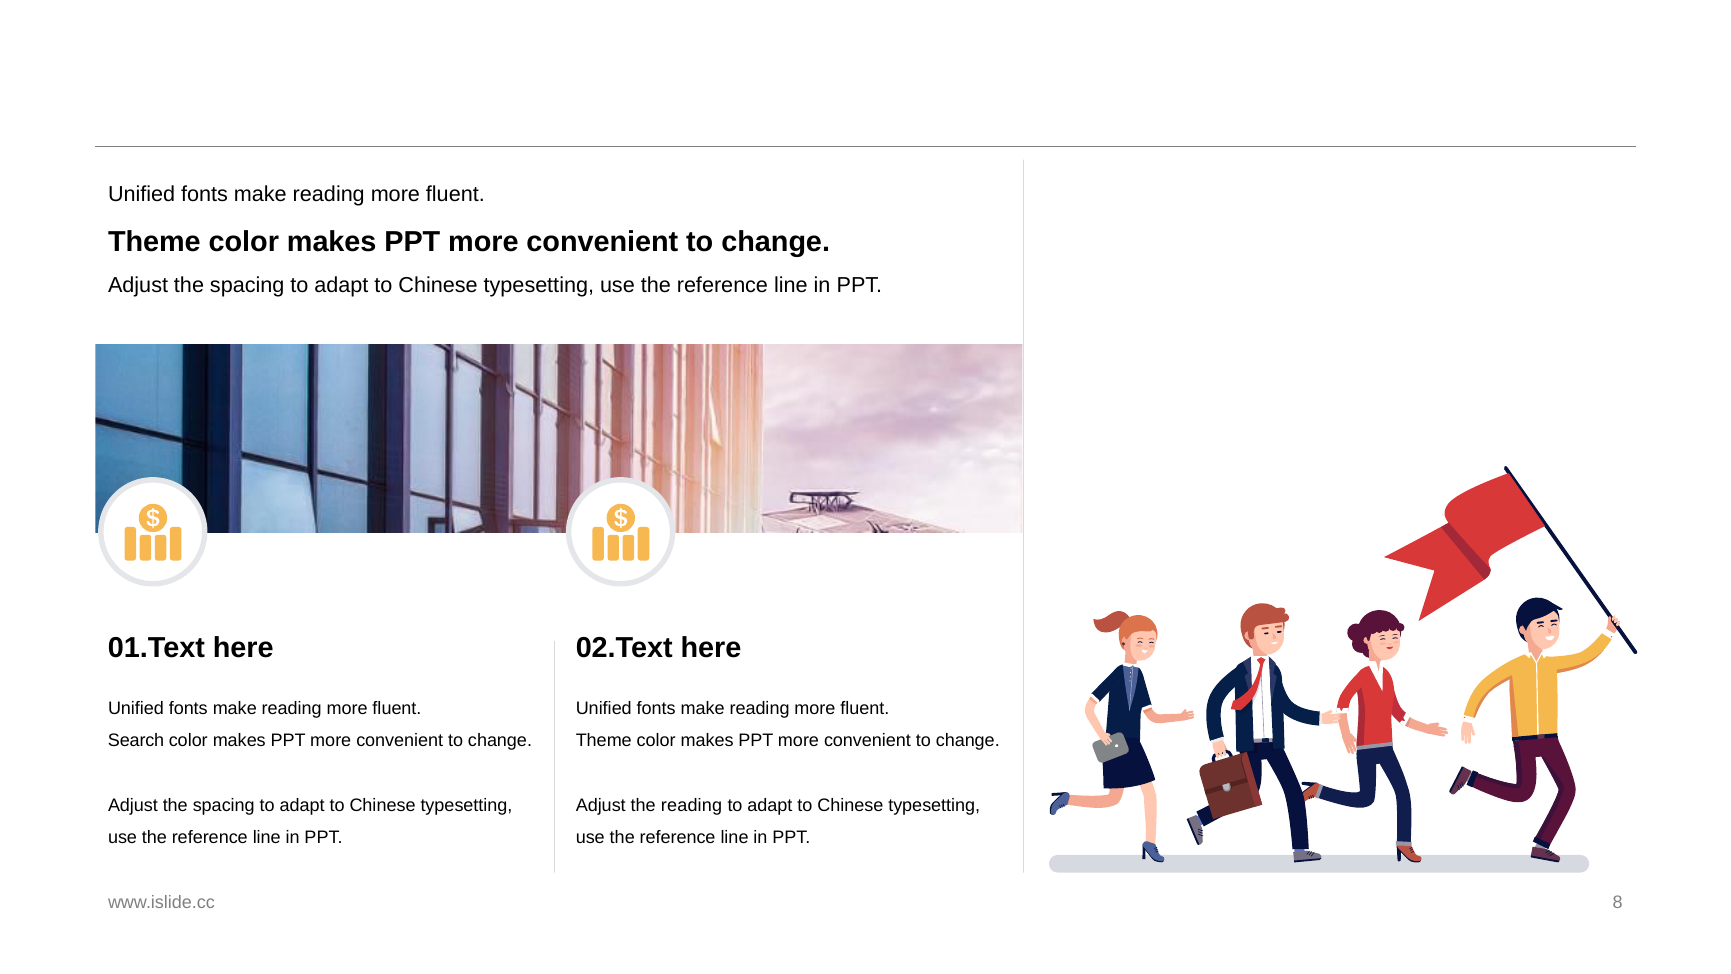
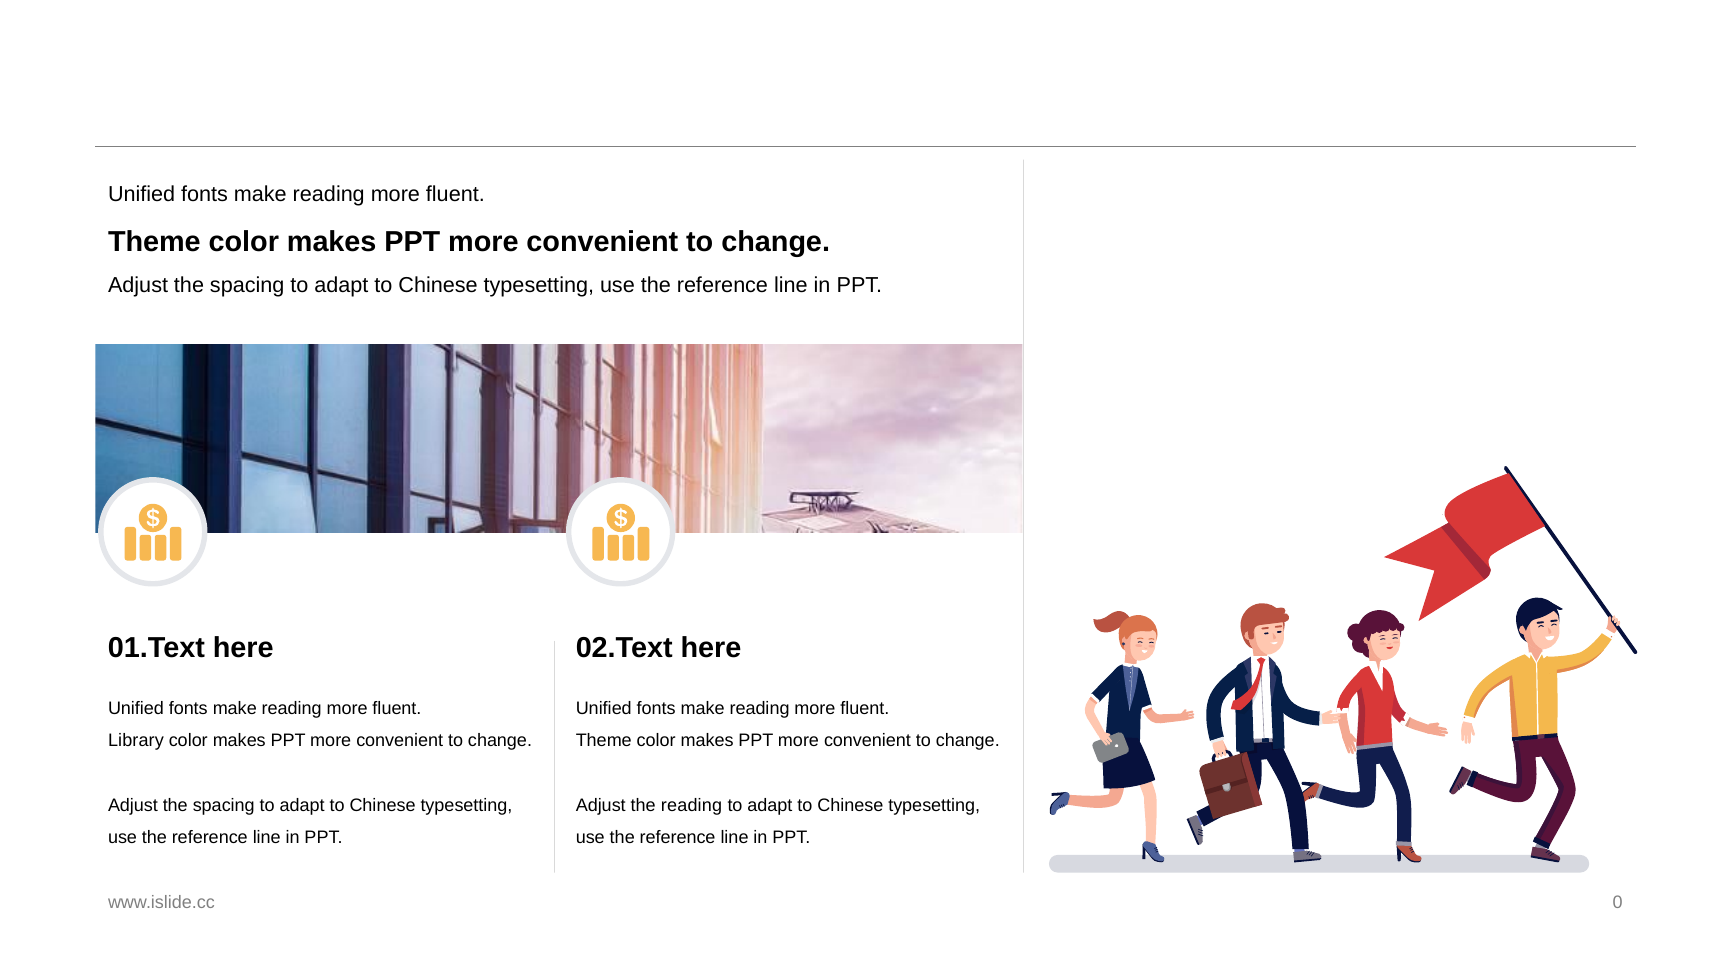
Search: Search -> Library (136, 740)
8: 8 -> 0 (1618, 902)
